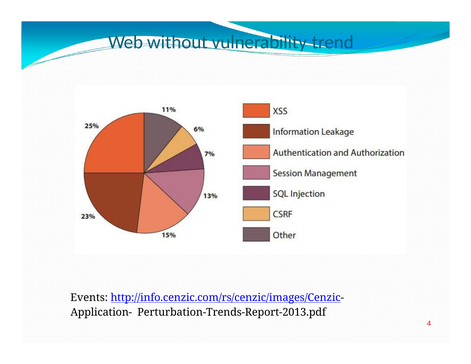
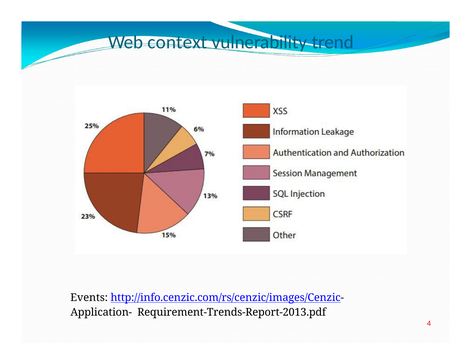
without: without -> context (177, 42)
Perturbation‐Trends‐Report‐2013.pdf: Perturbation‐Trends‐Report‐2013.pdf -> Requirement‐Trends‐Report‐2013.pdf (232, 312)
